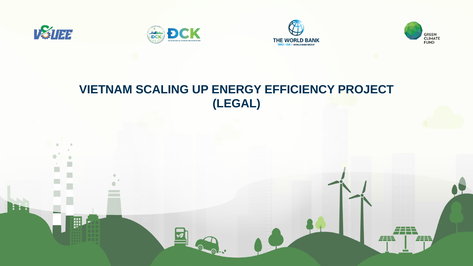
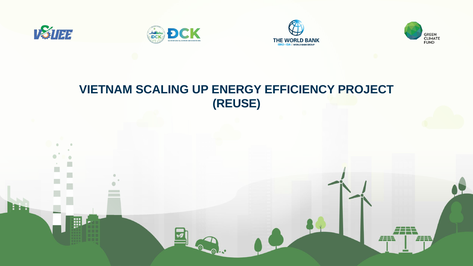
LEGAL: LEGAL -> REUSE (237, 104)
